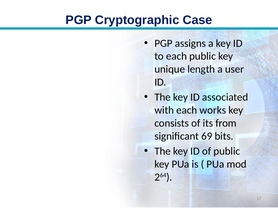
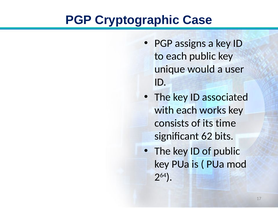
length: length -> would (201, 69)
from: from -> time (226, 123)
69: 69 -> 62 (207, 136)
